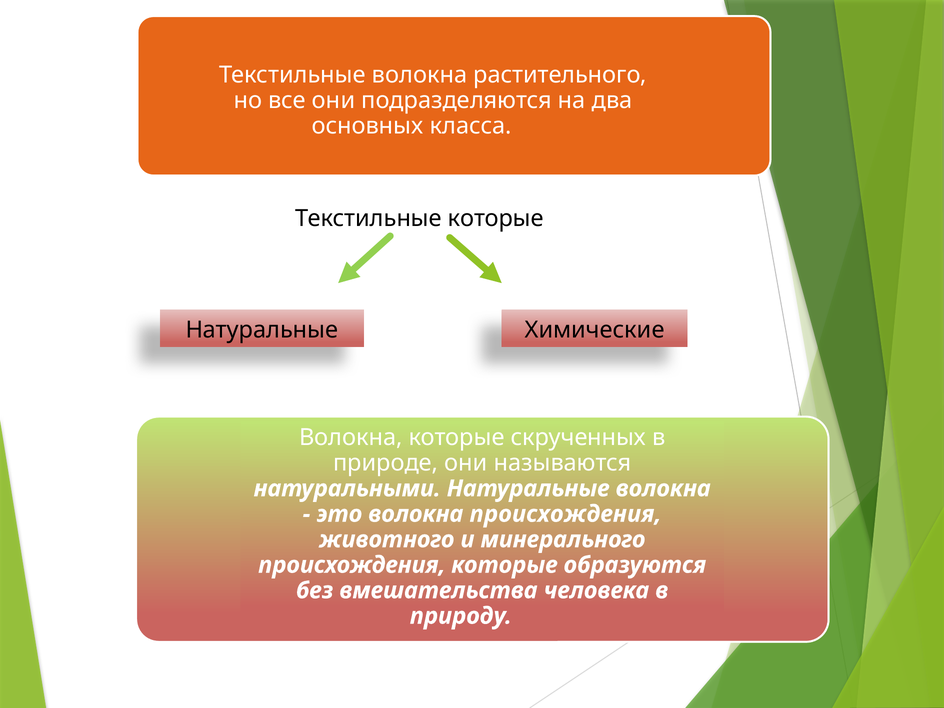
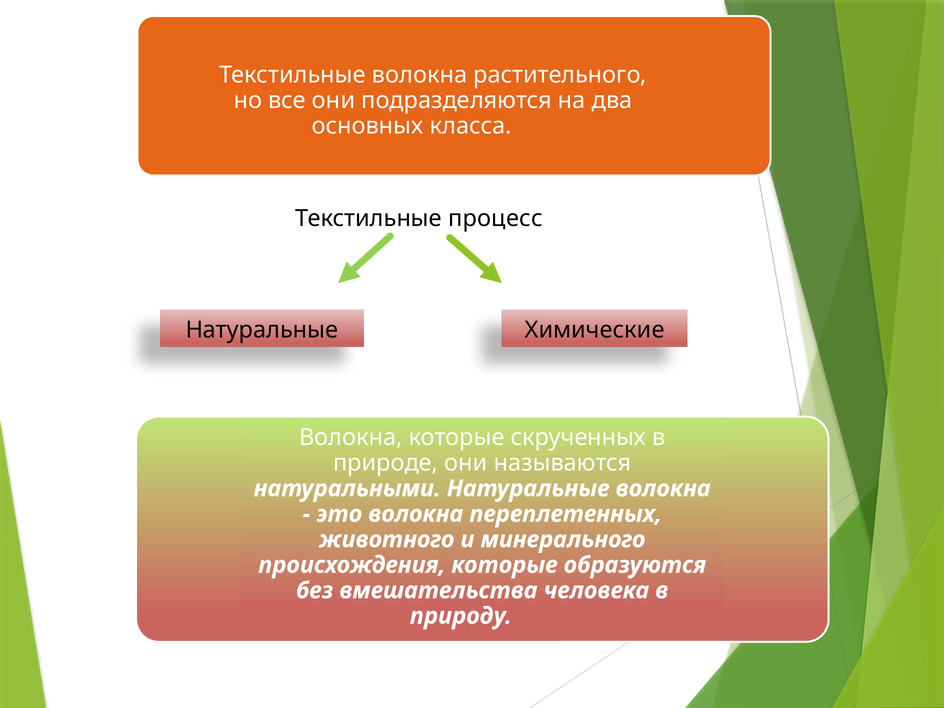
Текстильные которые: которые -> процесс (496, 218)
волокна происхождения: происхождения -> переплетенных (566, 514)
